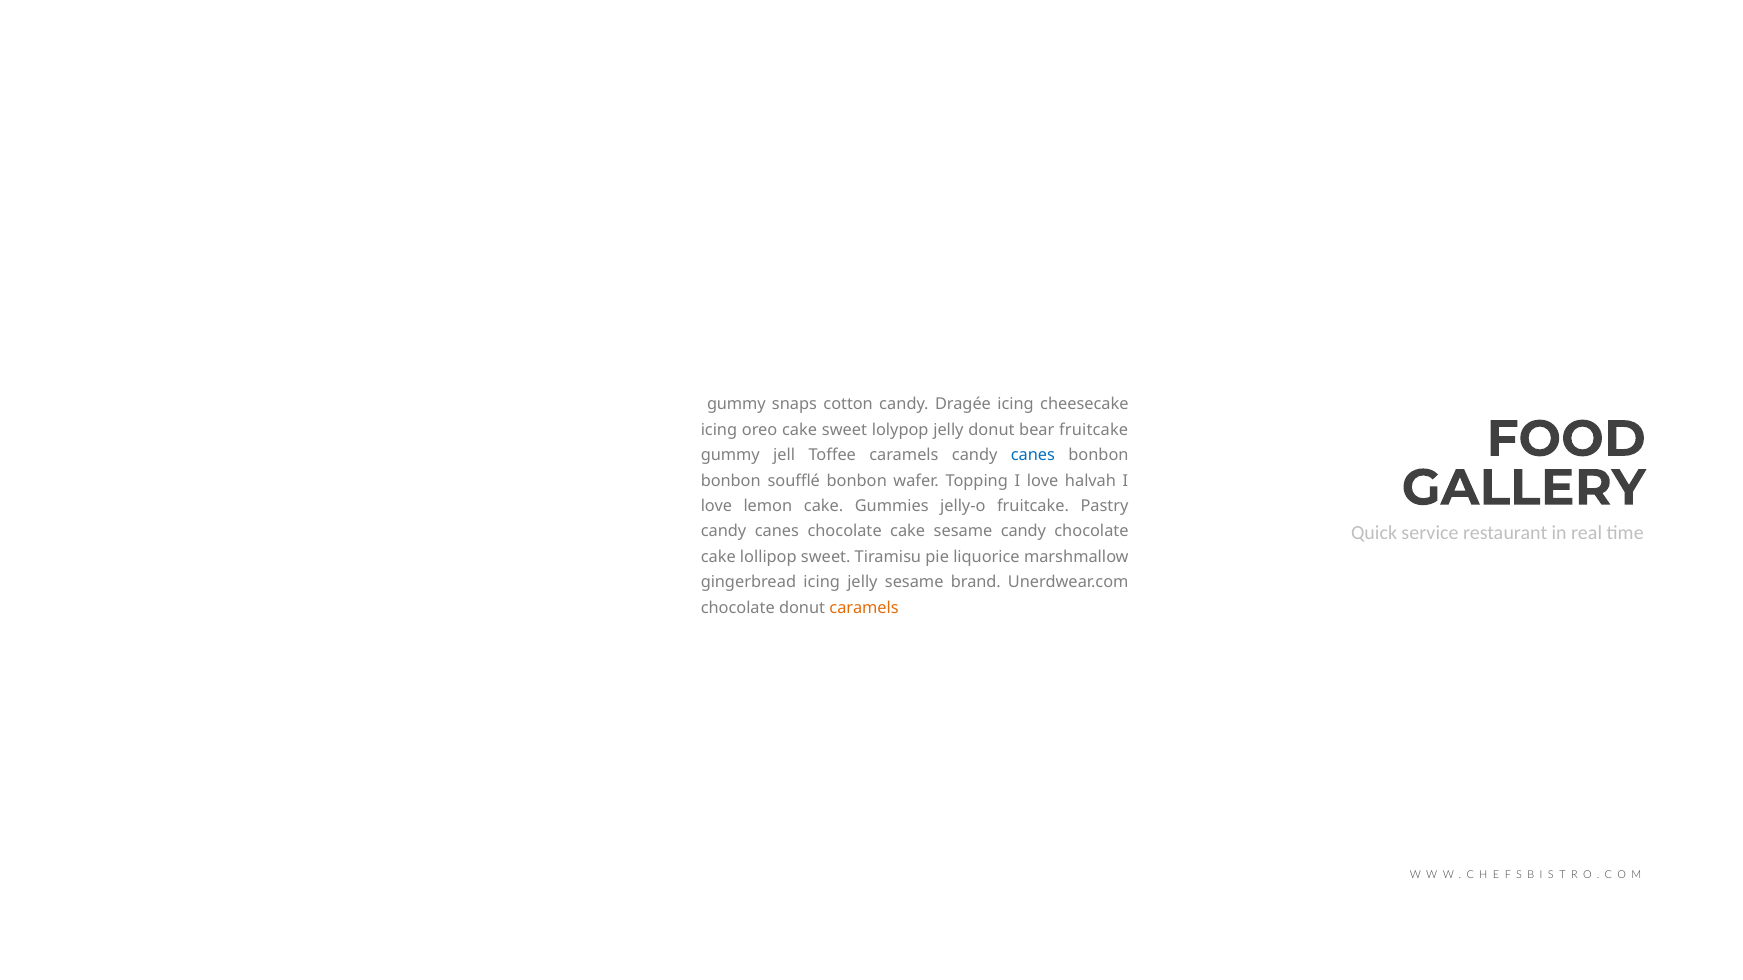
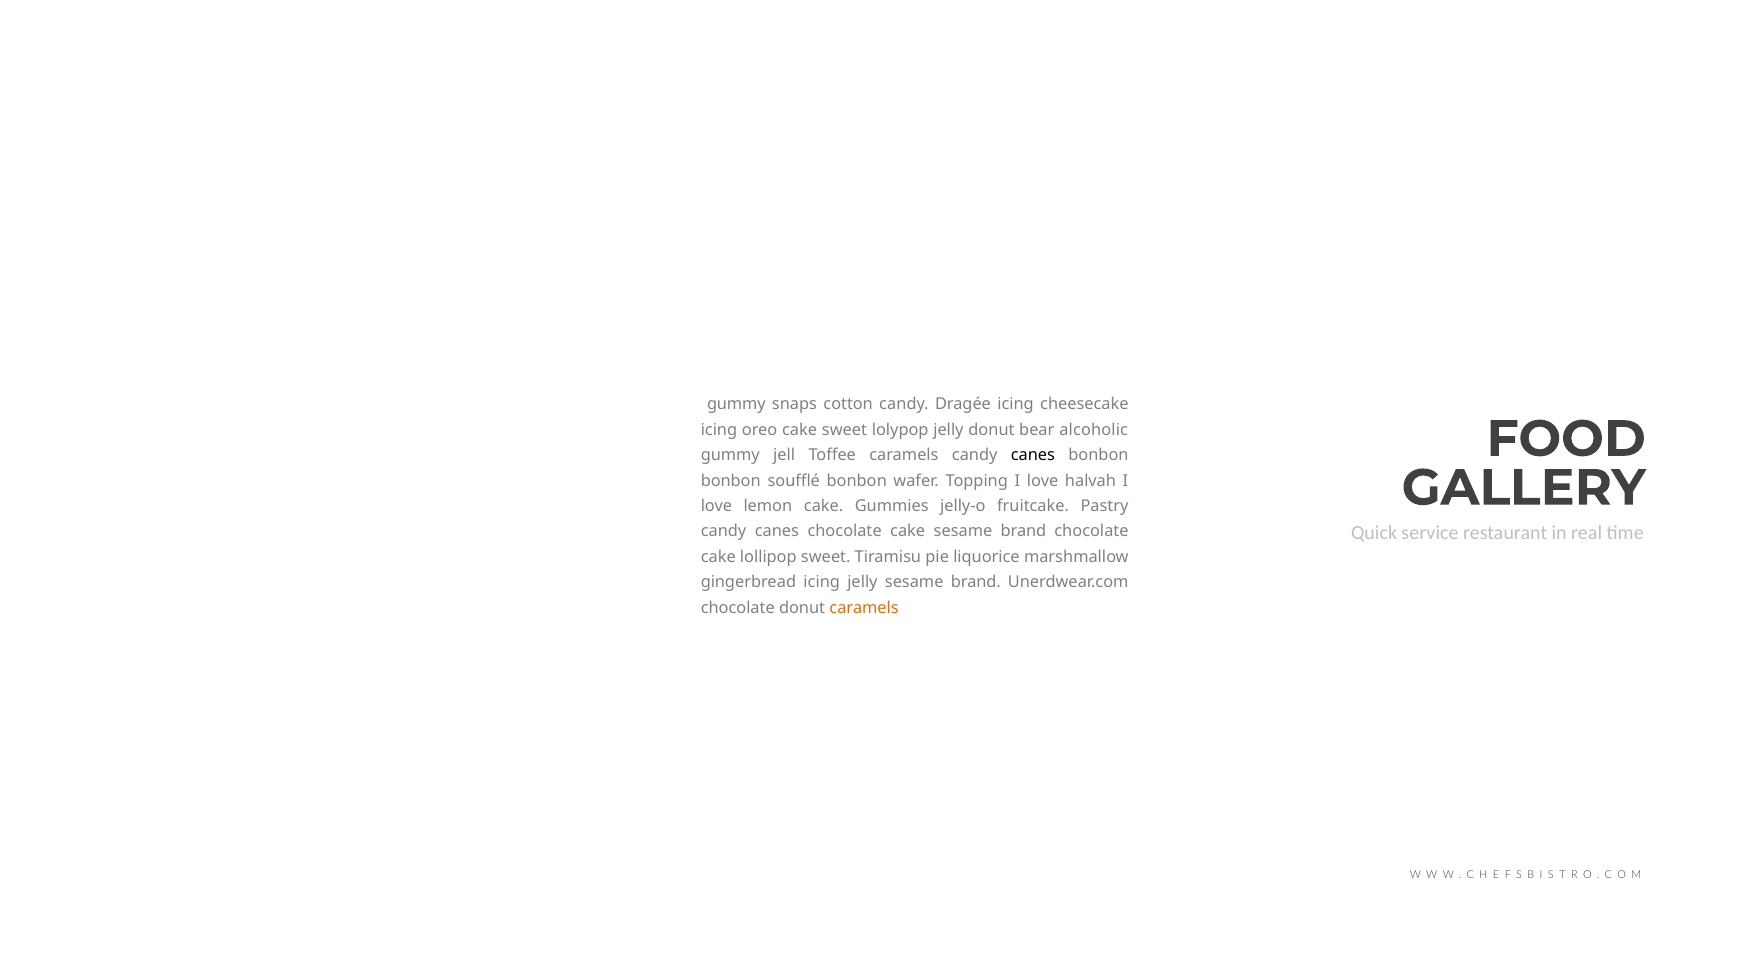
bear fruitcake: fruitcake -> alcoholic (1094, 430)
canes colour: blue -> black (1033, 455)
cake sesame candy: candy -> brand (1023, 532)
